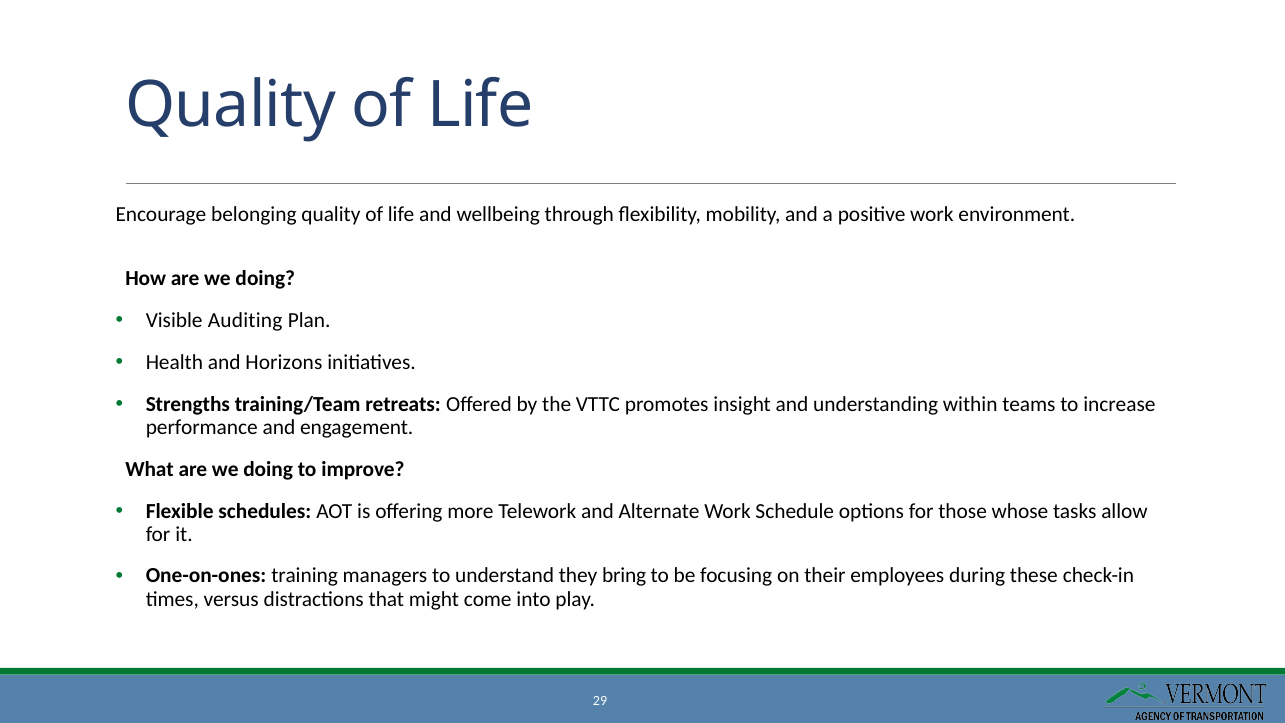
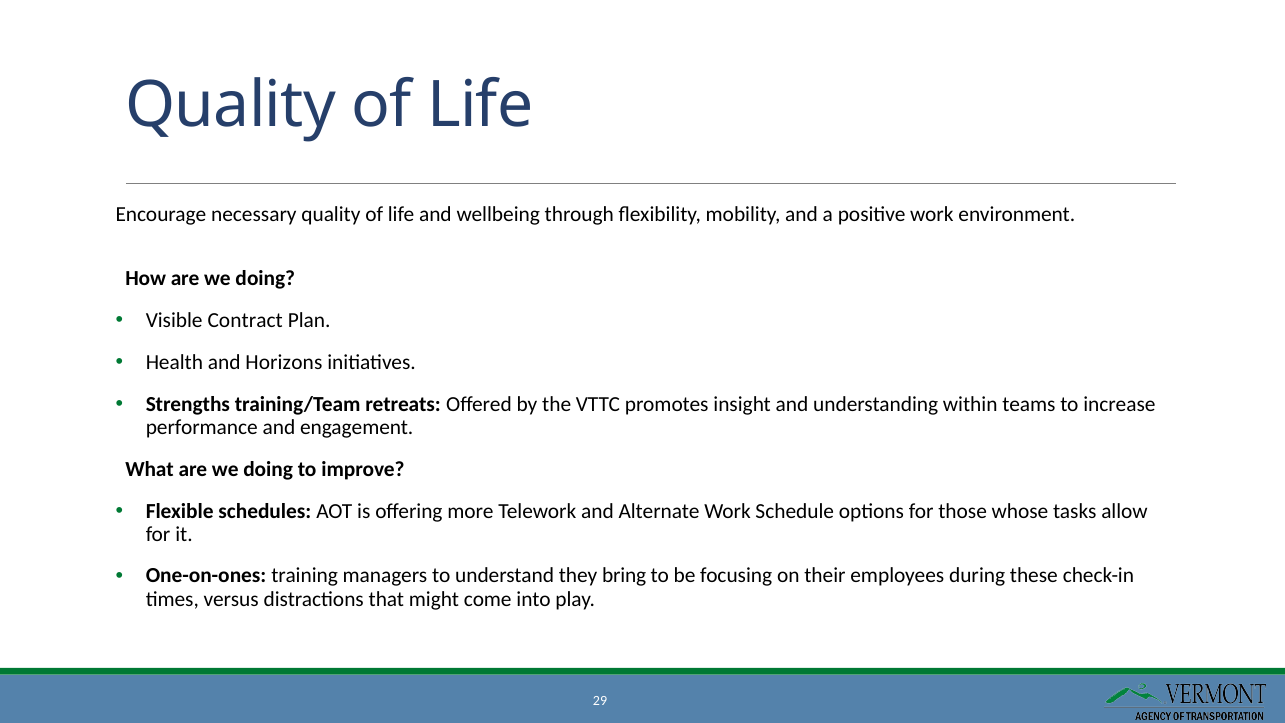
belonging: belonging -> necessary (254, 214)
Auditing: Auditing -> Contract (245, 321)
